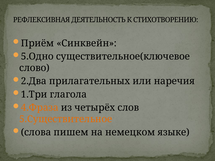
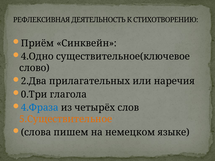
5.Одно: 5.Одно -> 4.Одно (37, 57)
1.Три: 1.Три -> 0.Три (34, 95)
4.Фраза colour: orange -> blue (40, 108)
